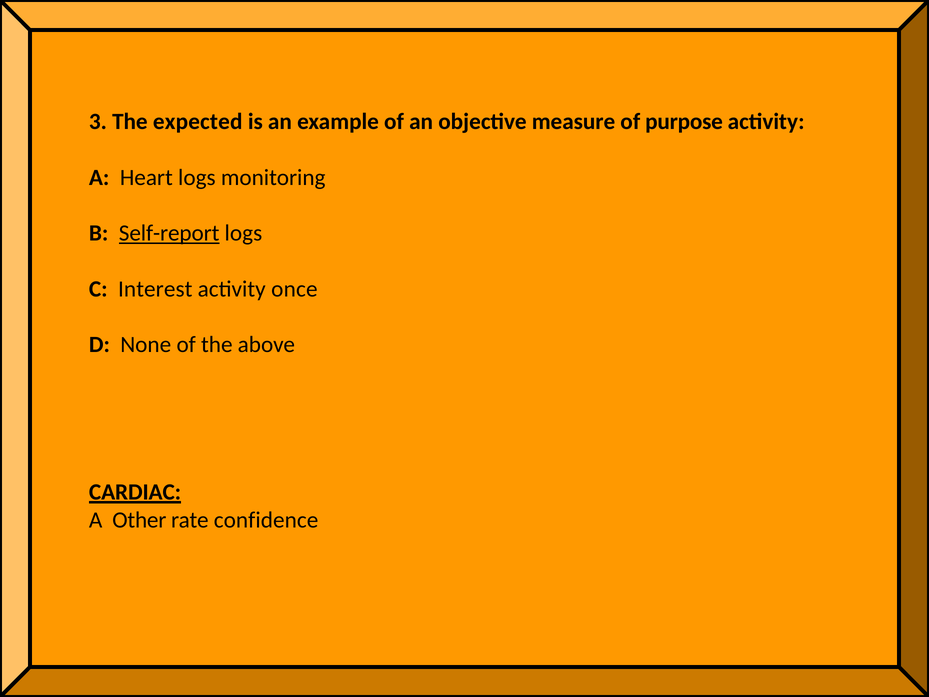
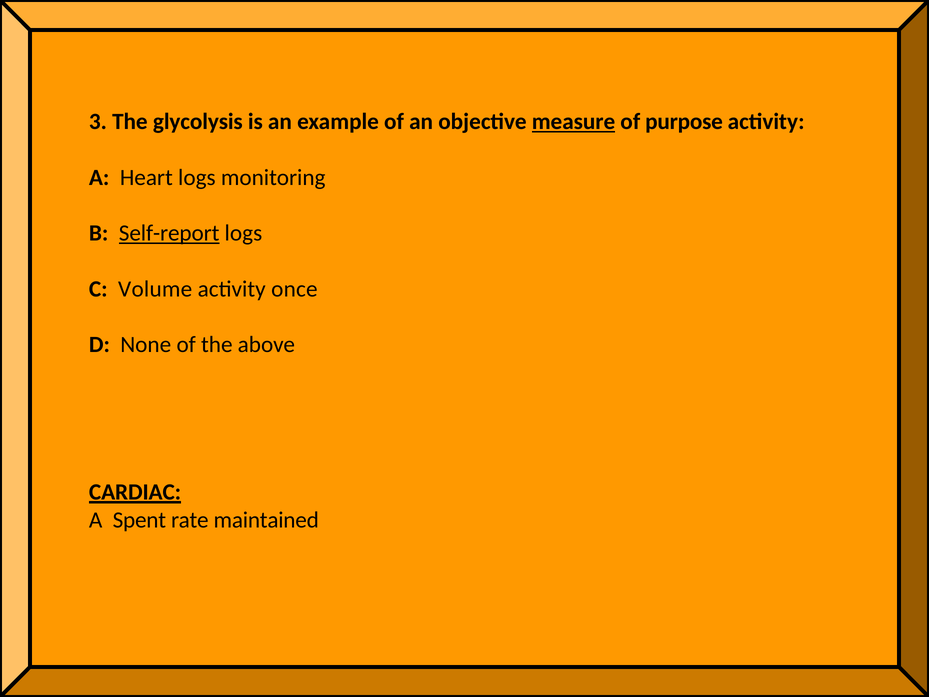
expected: expected -> glycolysis (198, 122)
measure underline: none -> present (573, 122)
Interest: Interest -> Volume (155, 289)
Other: Other -> Spent (139, 520)
confidence: confidence -> maintained (266, 520)
